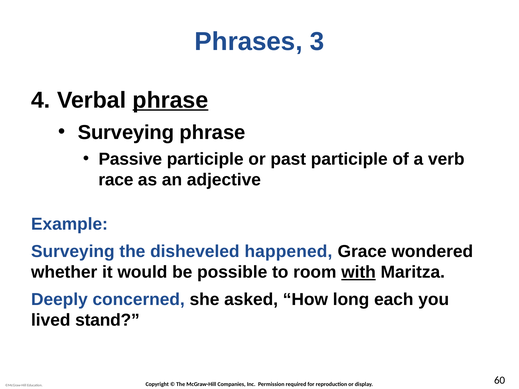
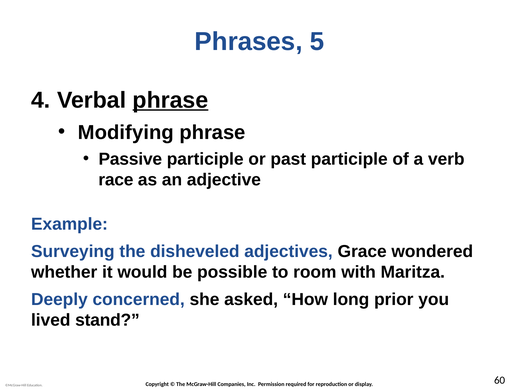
3: 3 -> 5 (317, 42)
Surveying: Surveying -> Modifying (126, 132)
happened: happened -> adjectives (289, 252)
with underline: present -> none (359, 272)
each: each -> prior (394, 300)
